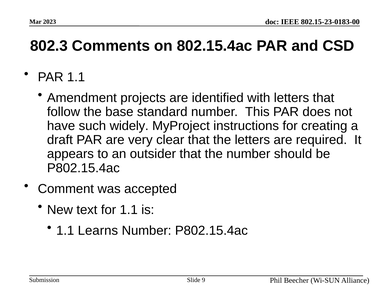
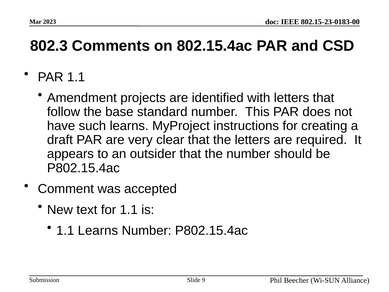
such widely: widely -> learns (129, 126)
